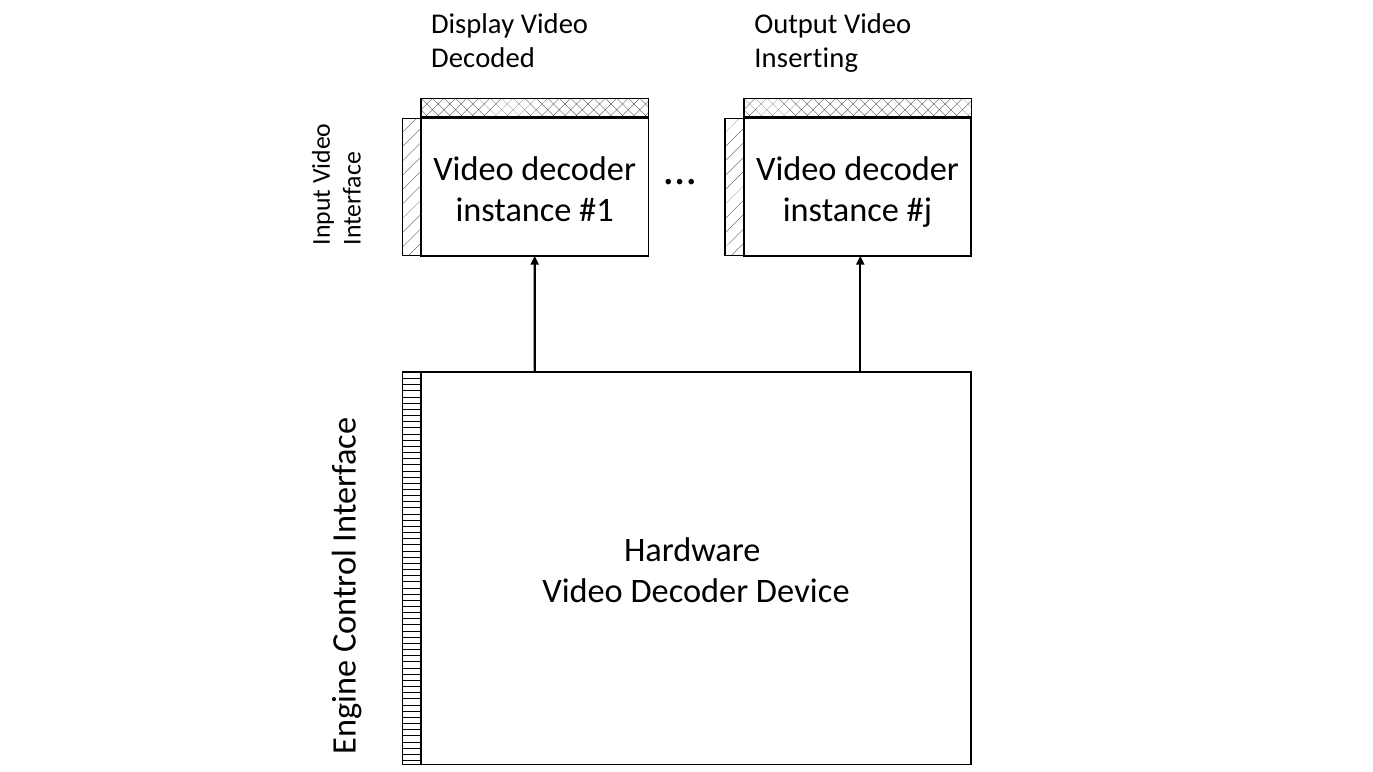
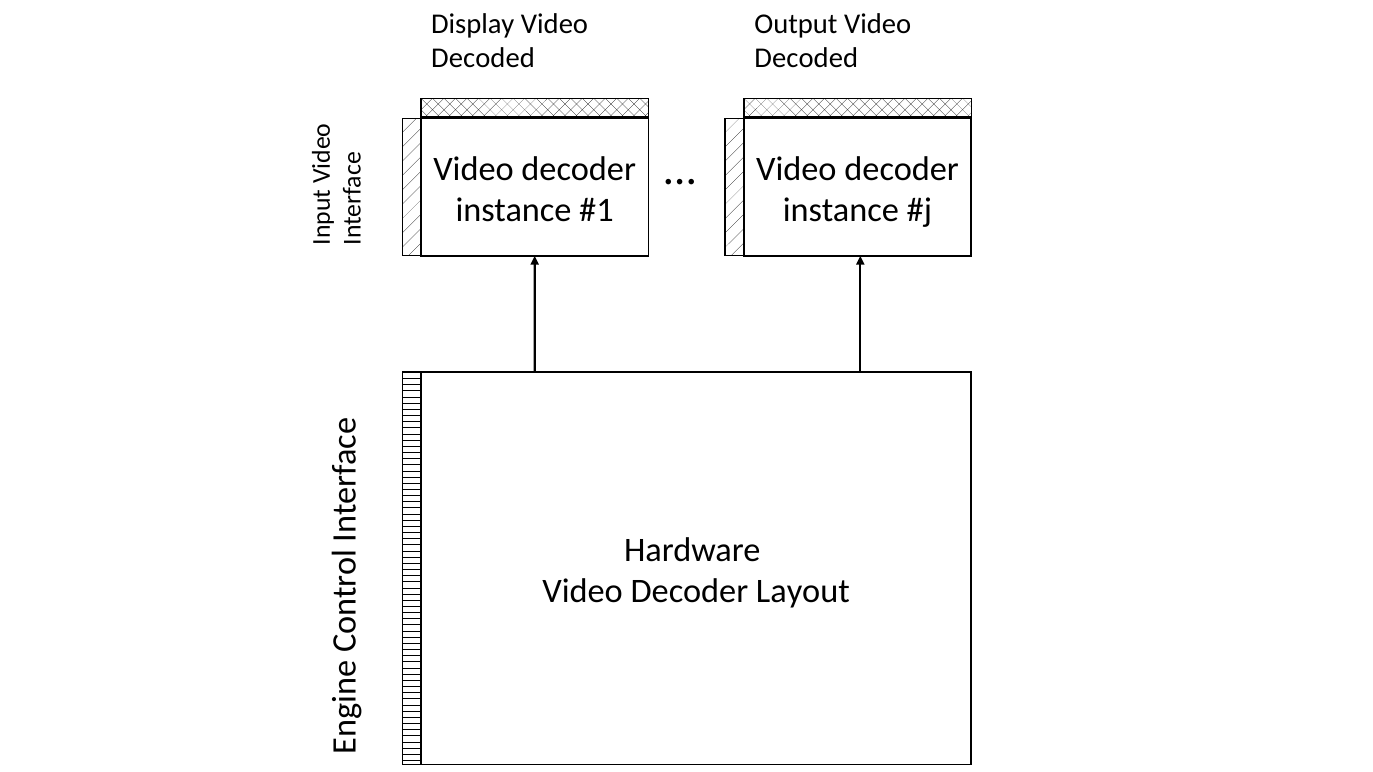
Inserting: Inserting -> Decoded (806, 59)
Device: Device -> Layout (803, 592)
